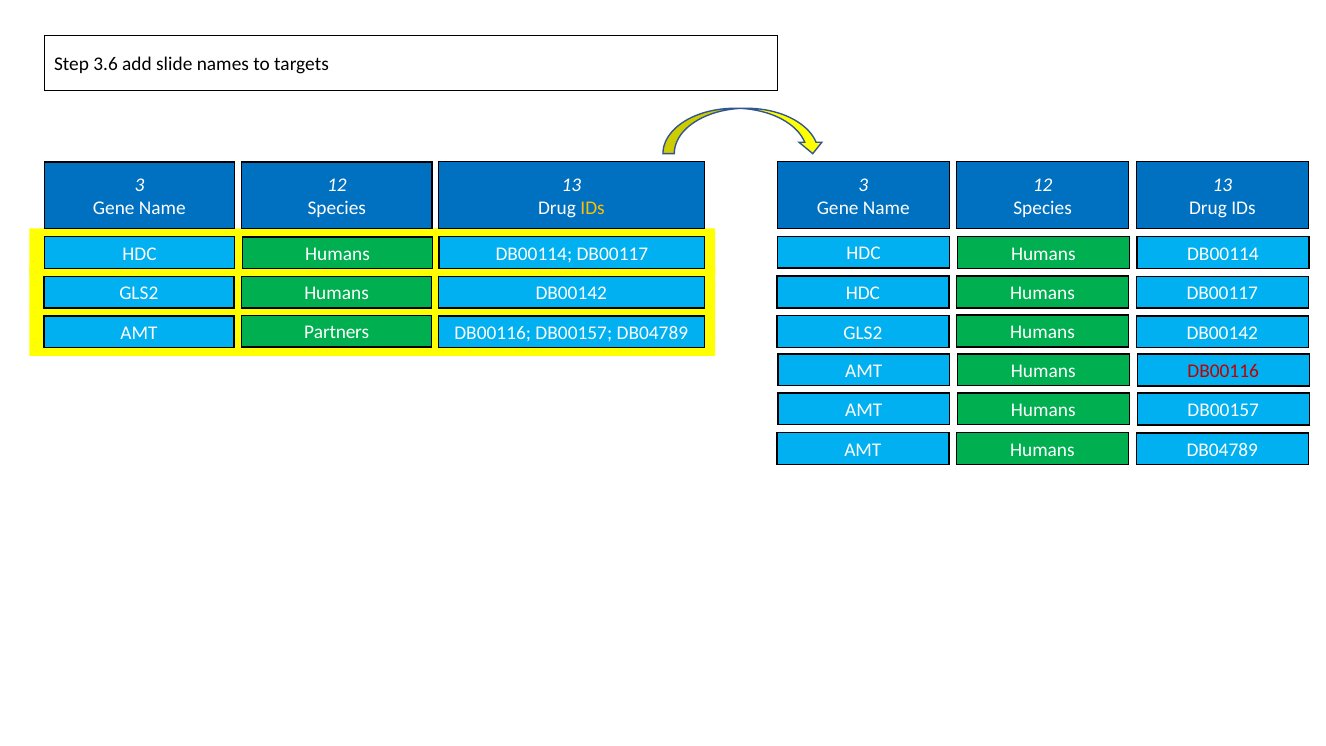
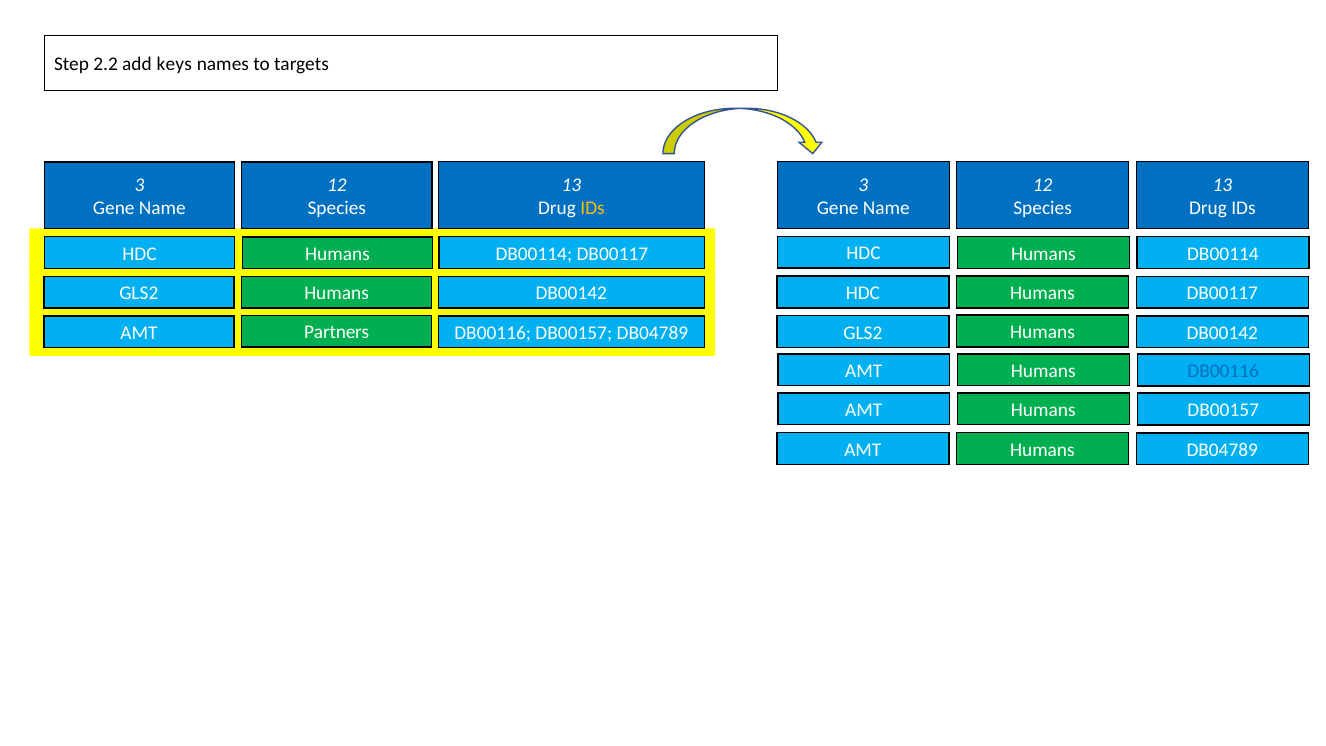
3.6: 3.6 -> 2.2 (106, 64)
slide: slide -> keys (174, 64)
DB00116 colour: red -> blue (1223, 371)
